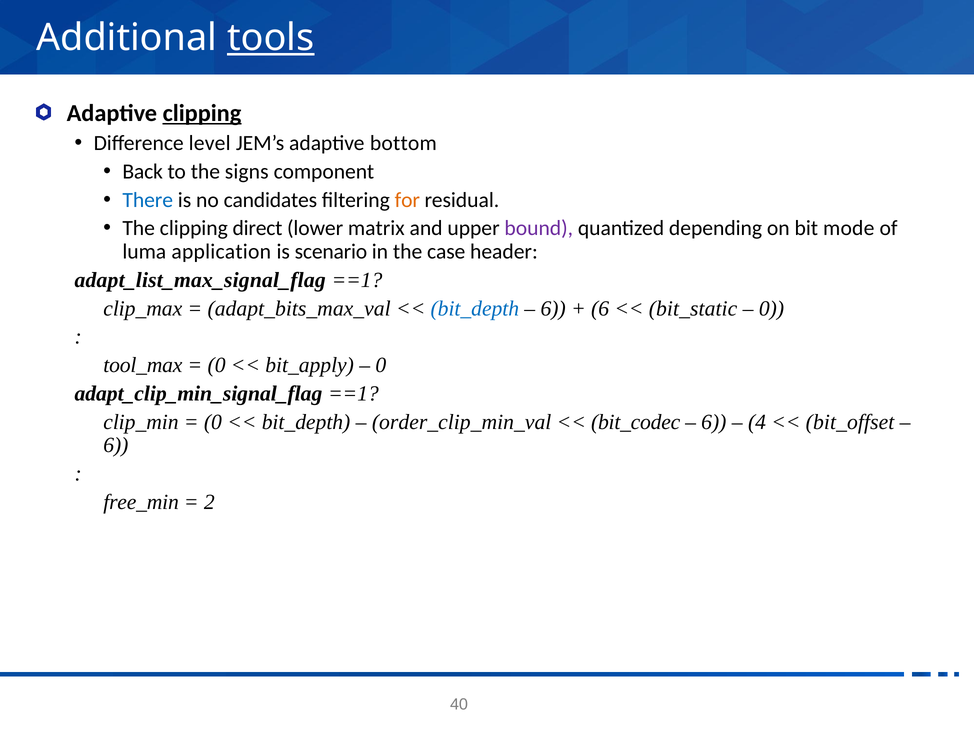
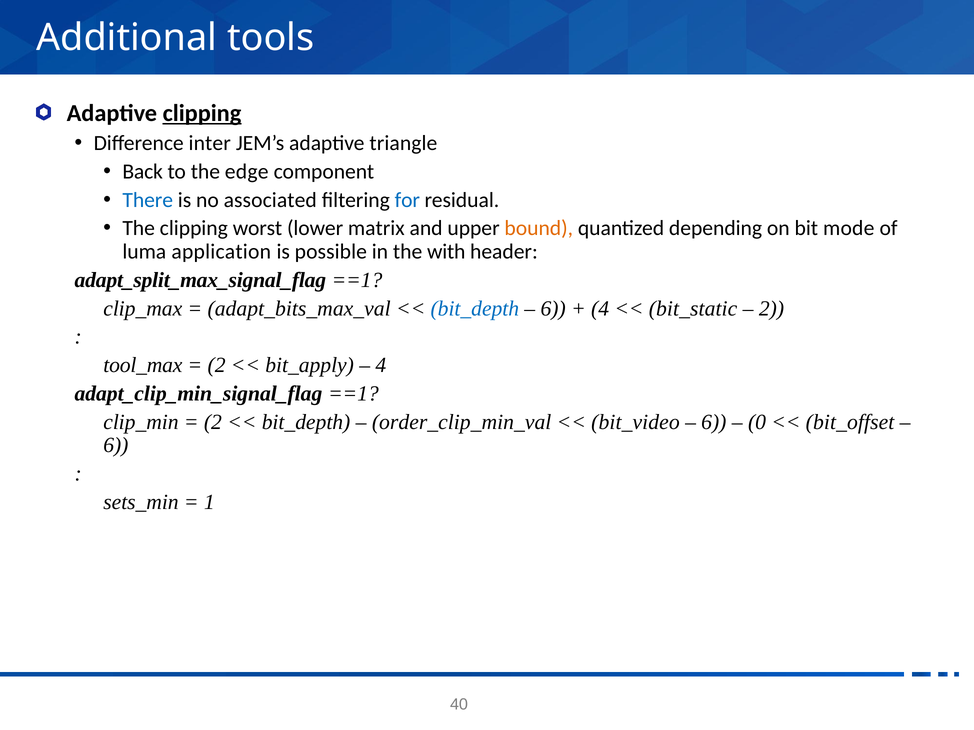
tools underline: present -> none (271, 38)
level: level -> inter (210, 143)
bottom: bottom -> triangle (403, 143)
signs: signs -> edge (247, 172)
candidates: candidates -> associated (270, 200)
for colour: orange -> blue (407, 200)
direct: direct -> worst (257, 228)
bound colour: purple -> orange (539, 228)
scenario: scenario -> possible (331, 252)
case: case -> with (446, 252)
adapt_list_max_signal_flag: adapt_list_max_signal_flag -> adapt_split_max_signal_flag (200, 280)
6: 6 -> 4 (600, 309)
0: 0 -> 2 (771, 309)
0: 0 -> 2 (217, 365)
0: 0 -> 4 (381, 365)
0: 0 -> 2 (213, 422)
bit_codec: bit_codec -> bit_video (635, 422)
4: 4 -> 0 (757, 422)
free_min: free_min -> sets_min (141, 502)
2: 2 -> 1 (209, 502)
